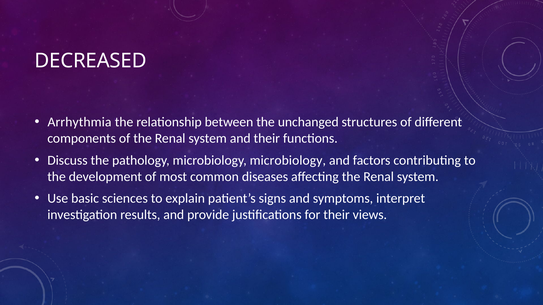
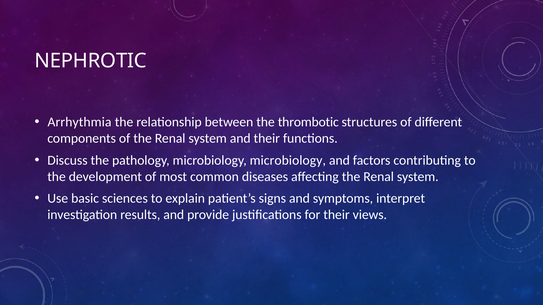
DECREASED: DECREASED -> NEPHROTIC (91, 61)
unchanged: unchanged -> thrombotic (308, 122)
